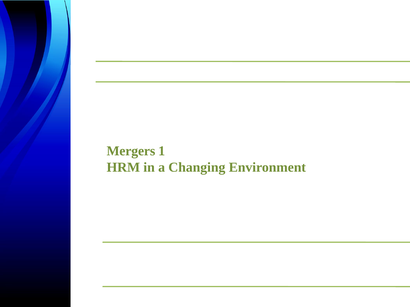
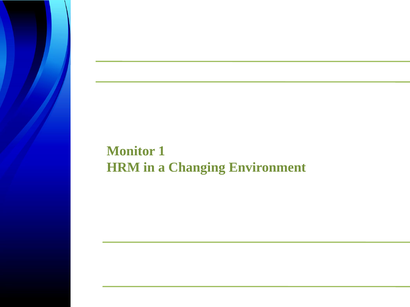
Mergers: Mergers -> Monitor (131, 151)
